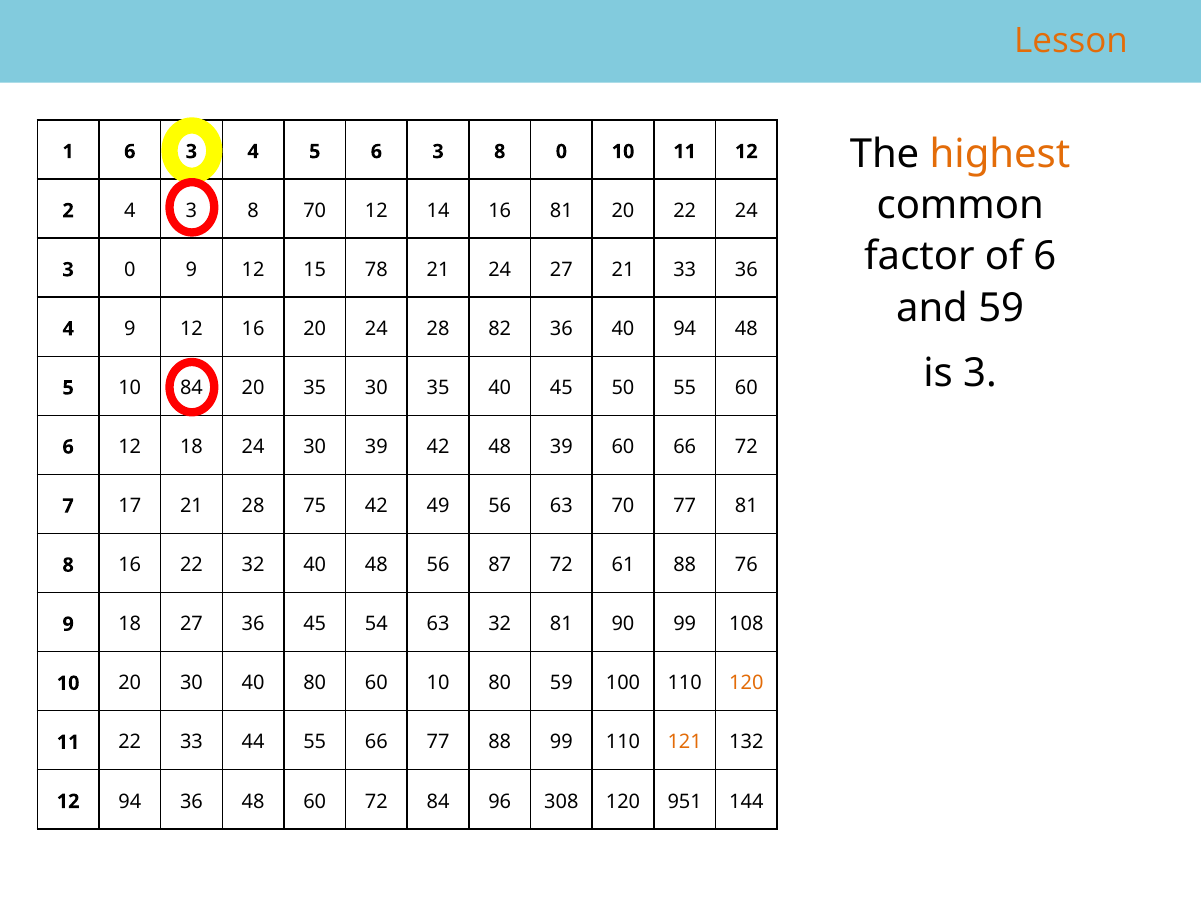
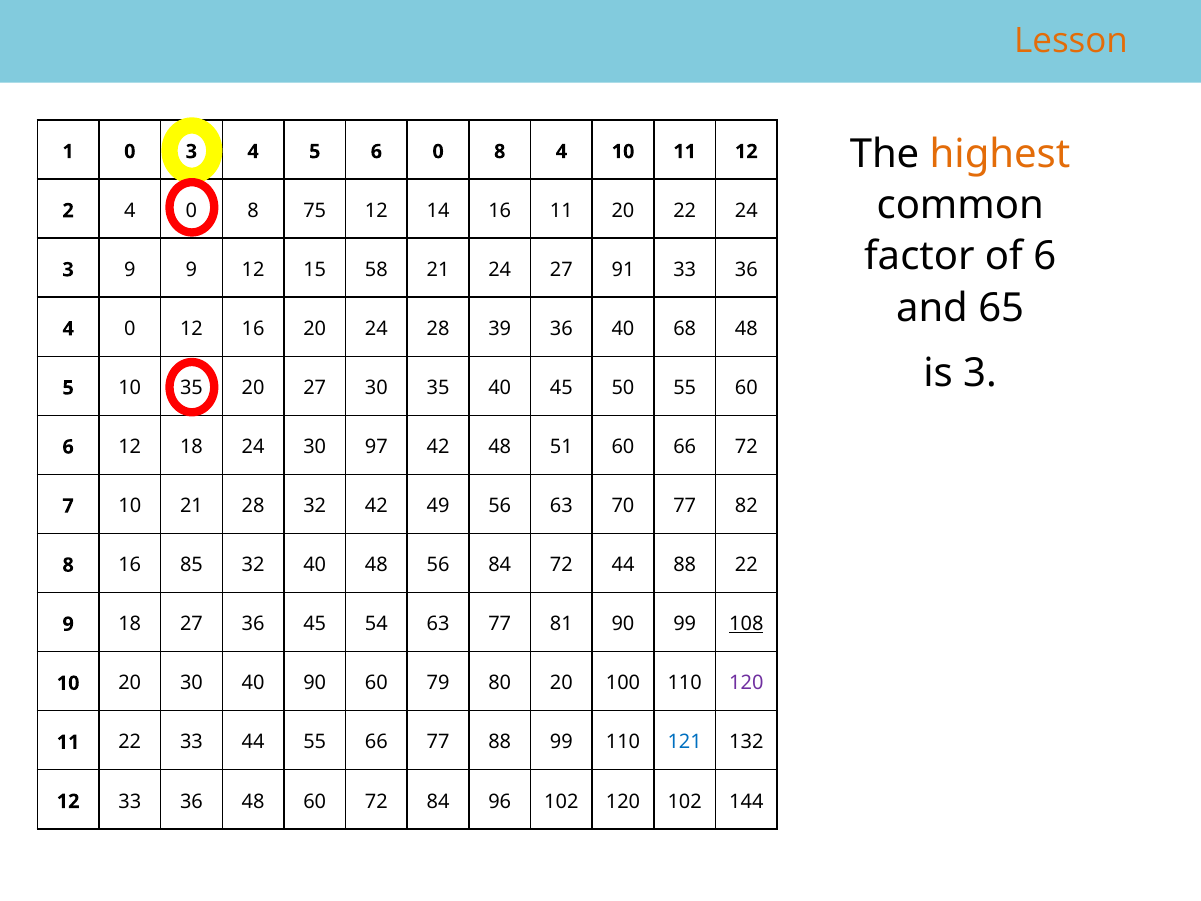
1 6: 6 -> 0 (130, 152)
5 6 3: 3 -> 0 (438, 152)
8 0: 0 -> 4 (561, 152)
2 4 3: 3 -> 0 (191, 211)
8 70: 70 -> 75 (315, 211)
16 81: 81 -> 11 (561, 211)
3 0: 0 -> 9 (130, 270)
78: 78 -> 58 (376, 270)
27 21: 21 -> 91 (623, 270)
and 59: 59 -> 65 (1001, 308)
9: 9 -> 0 (130, 329)
82: 82 -> 39 (500, 329)
40 94: 94 -> 68 (685, 329)
10 84: 84 -> 35 (191, 388)
20 35: 35 -> 27 (315, 388)
30 39: 39 -> 97 (376, 447)
48 39: 39 -> 51 (561, 447)
7 17: 17 -> 10 (130, 506)
28 75: 75 -> 32 (315, 506)
77 81: 81 -> 82 (746, 506)
16 22: 22 -> 85 (191, 565)
56 87: 87 -> 84 (500, 565)
72 61: 61 -> 44 (623, 565)
88 76: 76 -> 22 (746, 565)
63 32: 32 -> 77 (500, 624)
108 underline: none -> present (746, 624)
40 80: 80 -> 90 (315, 683)
60 10: 10 -> 79 (438, 683)
80 59: 59 -> 20 (561, 683)
120 colour: orange -> purple (746, 683)
121 colour: orange -> blue (685, 742)
12 94: 94 -> 33 (130, 801)
96 308: 308 -> 102 (561, 801)
120 951: 951 -> 102 (685, 801)
